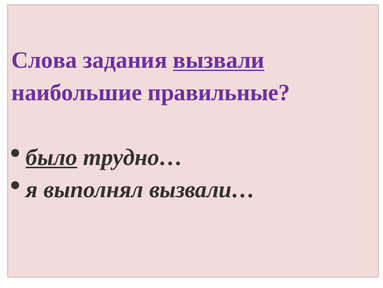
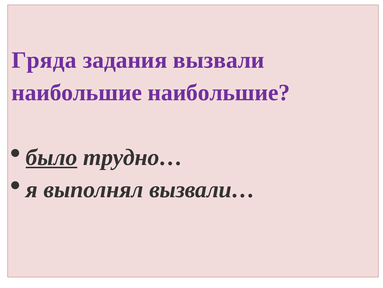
Слова: Слова -> Гряда (44, 60)
вызвали underline: present -> none (219, 60)
наибольшие правильные: правильные -> наибольшие (219, 92)
